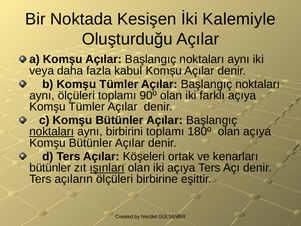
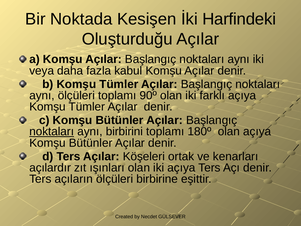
Kalemiyle: Kalemiyle -> Harfindeki (239, 19)
bütünler: bütünler -> açılardır (50, 168)
ışınları underline: present -> none (107, 168)
